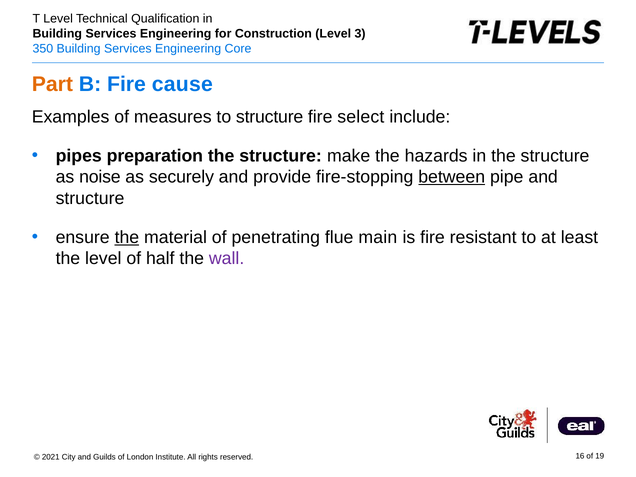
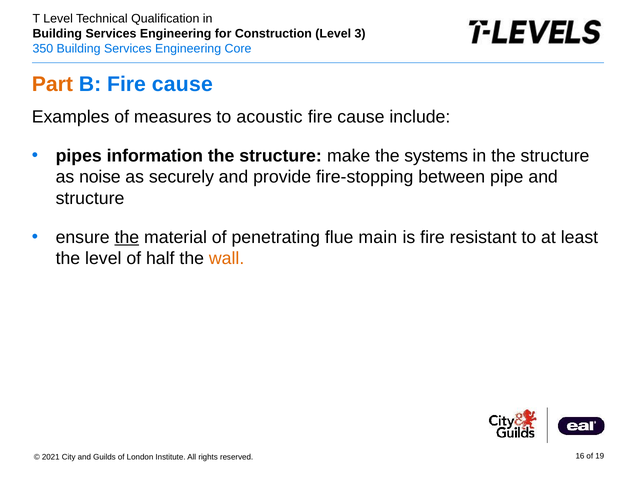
to structure: structure -> acoustic (269, 117)
select: select -> cause (361, 117)
preparation: preparation -> information (155, 156)
hazards: hazards -> systems (436, 156)
between underline: present -> none (452, 177)
wall colour: purple -> orange (227, 258)
